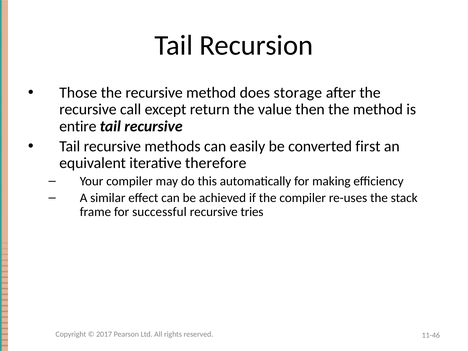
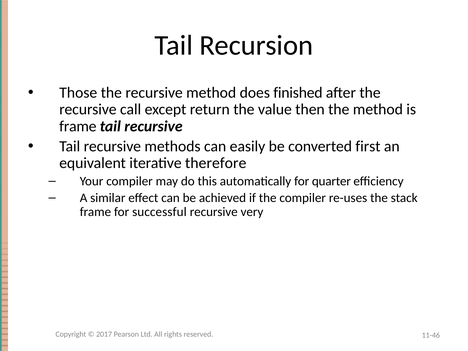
storage: storage -> finished (298, 93)
entire: entire -> frame (78, 126)
making: making -> quarter (331, 181)
tries: tries -> very (252, 212)
